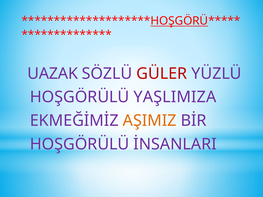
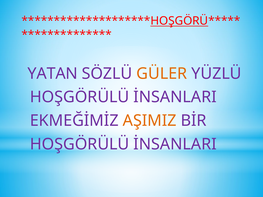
UAZAK: UAZAK -> YATAN (53, 74)
GÜLER colour: red -> orange (162, 74)
YAŞLIMIZA: YAŞLIMIZA -> İNSANLARI (175, 97)
